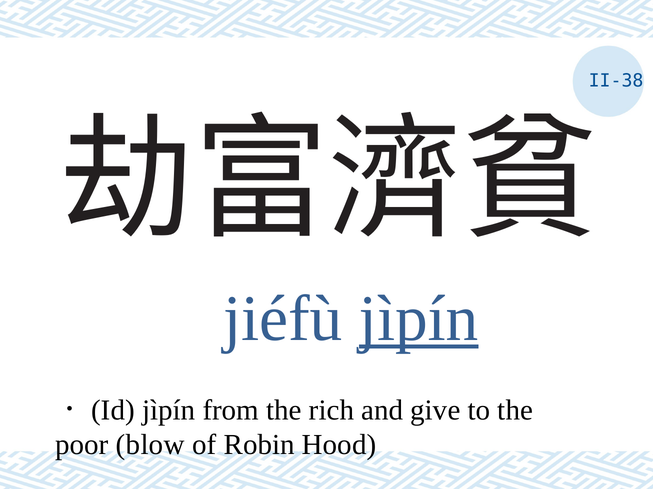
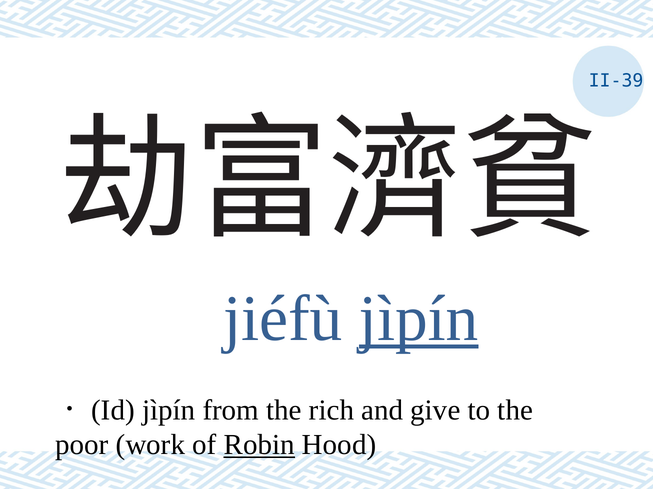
II-38: II-38 -> II-39 (616, 81)
blow: blow -> work (150, 445)
Robin underline: none -> present (259, 445)
